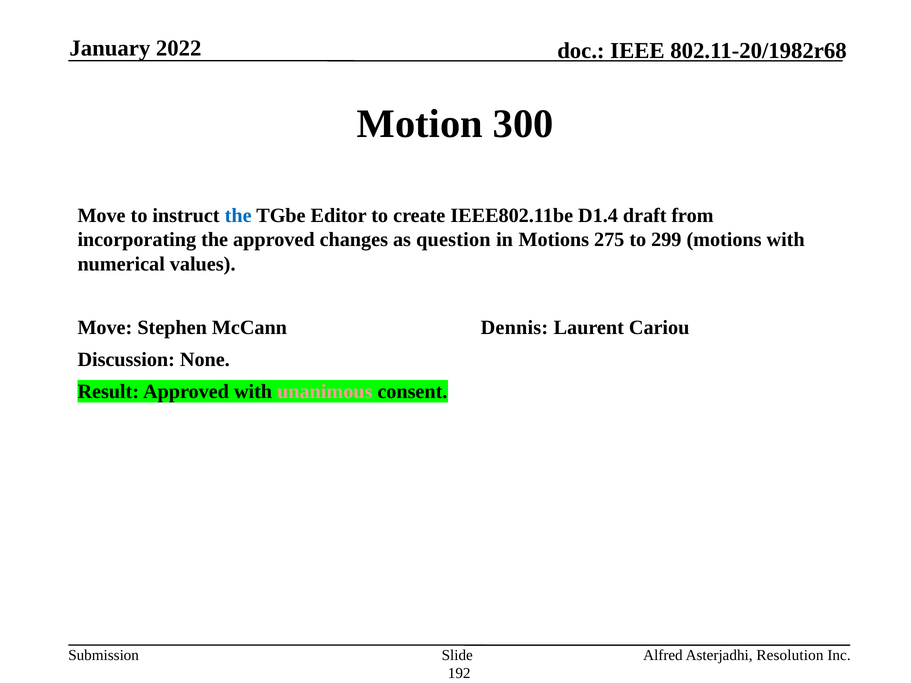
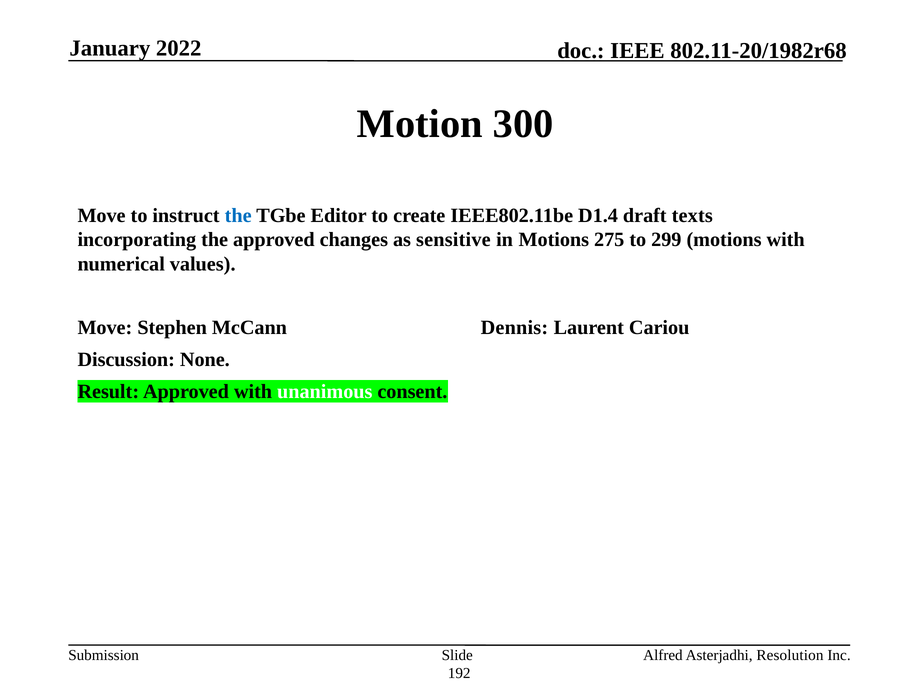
from: from -> texts (692, 216)
question: question -> sensitive (453, 240)
unanimous colour: pink -> white (325, 392)
